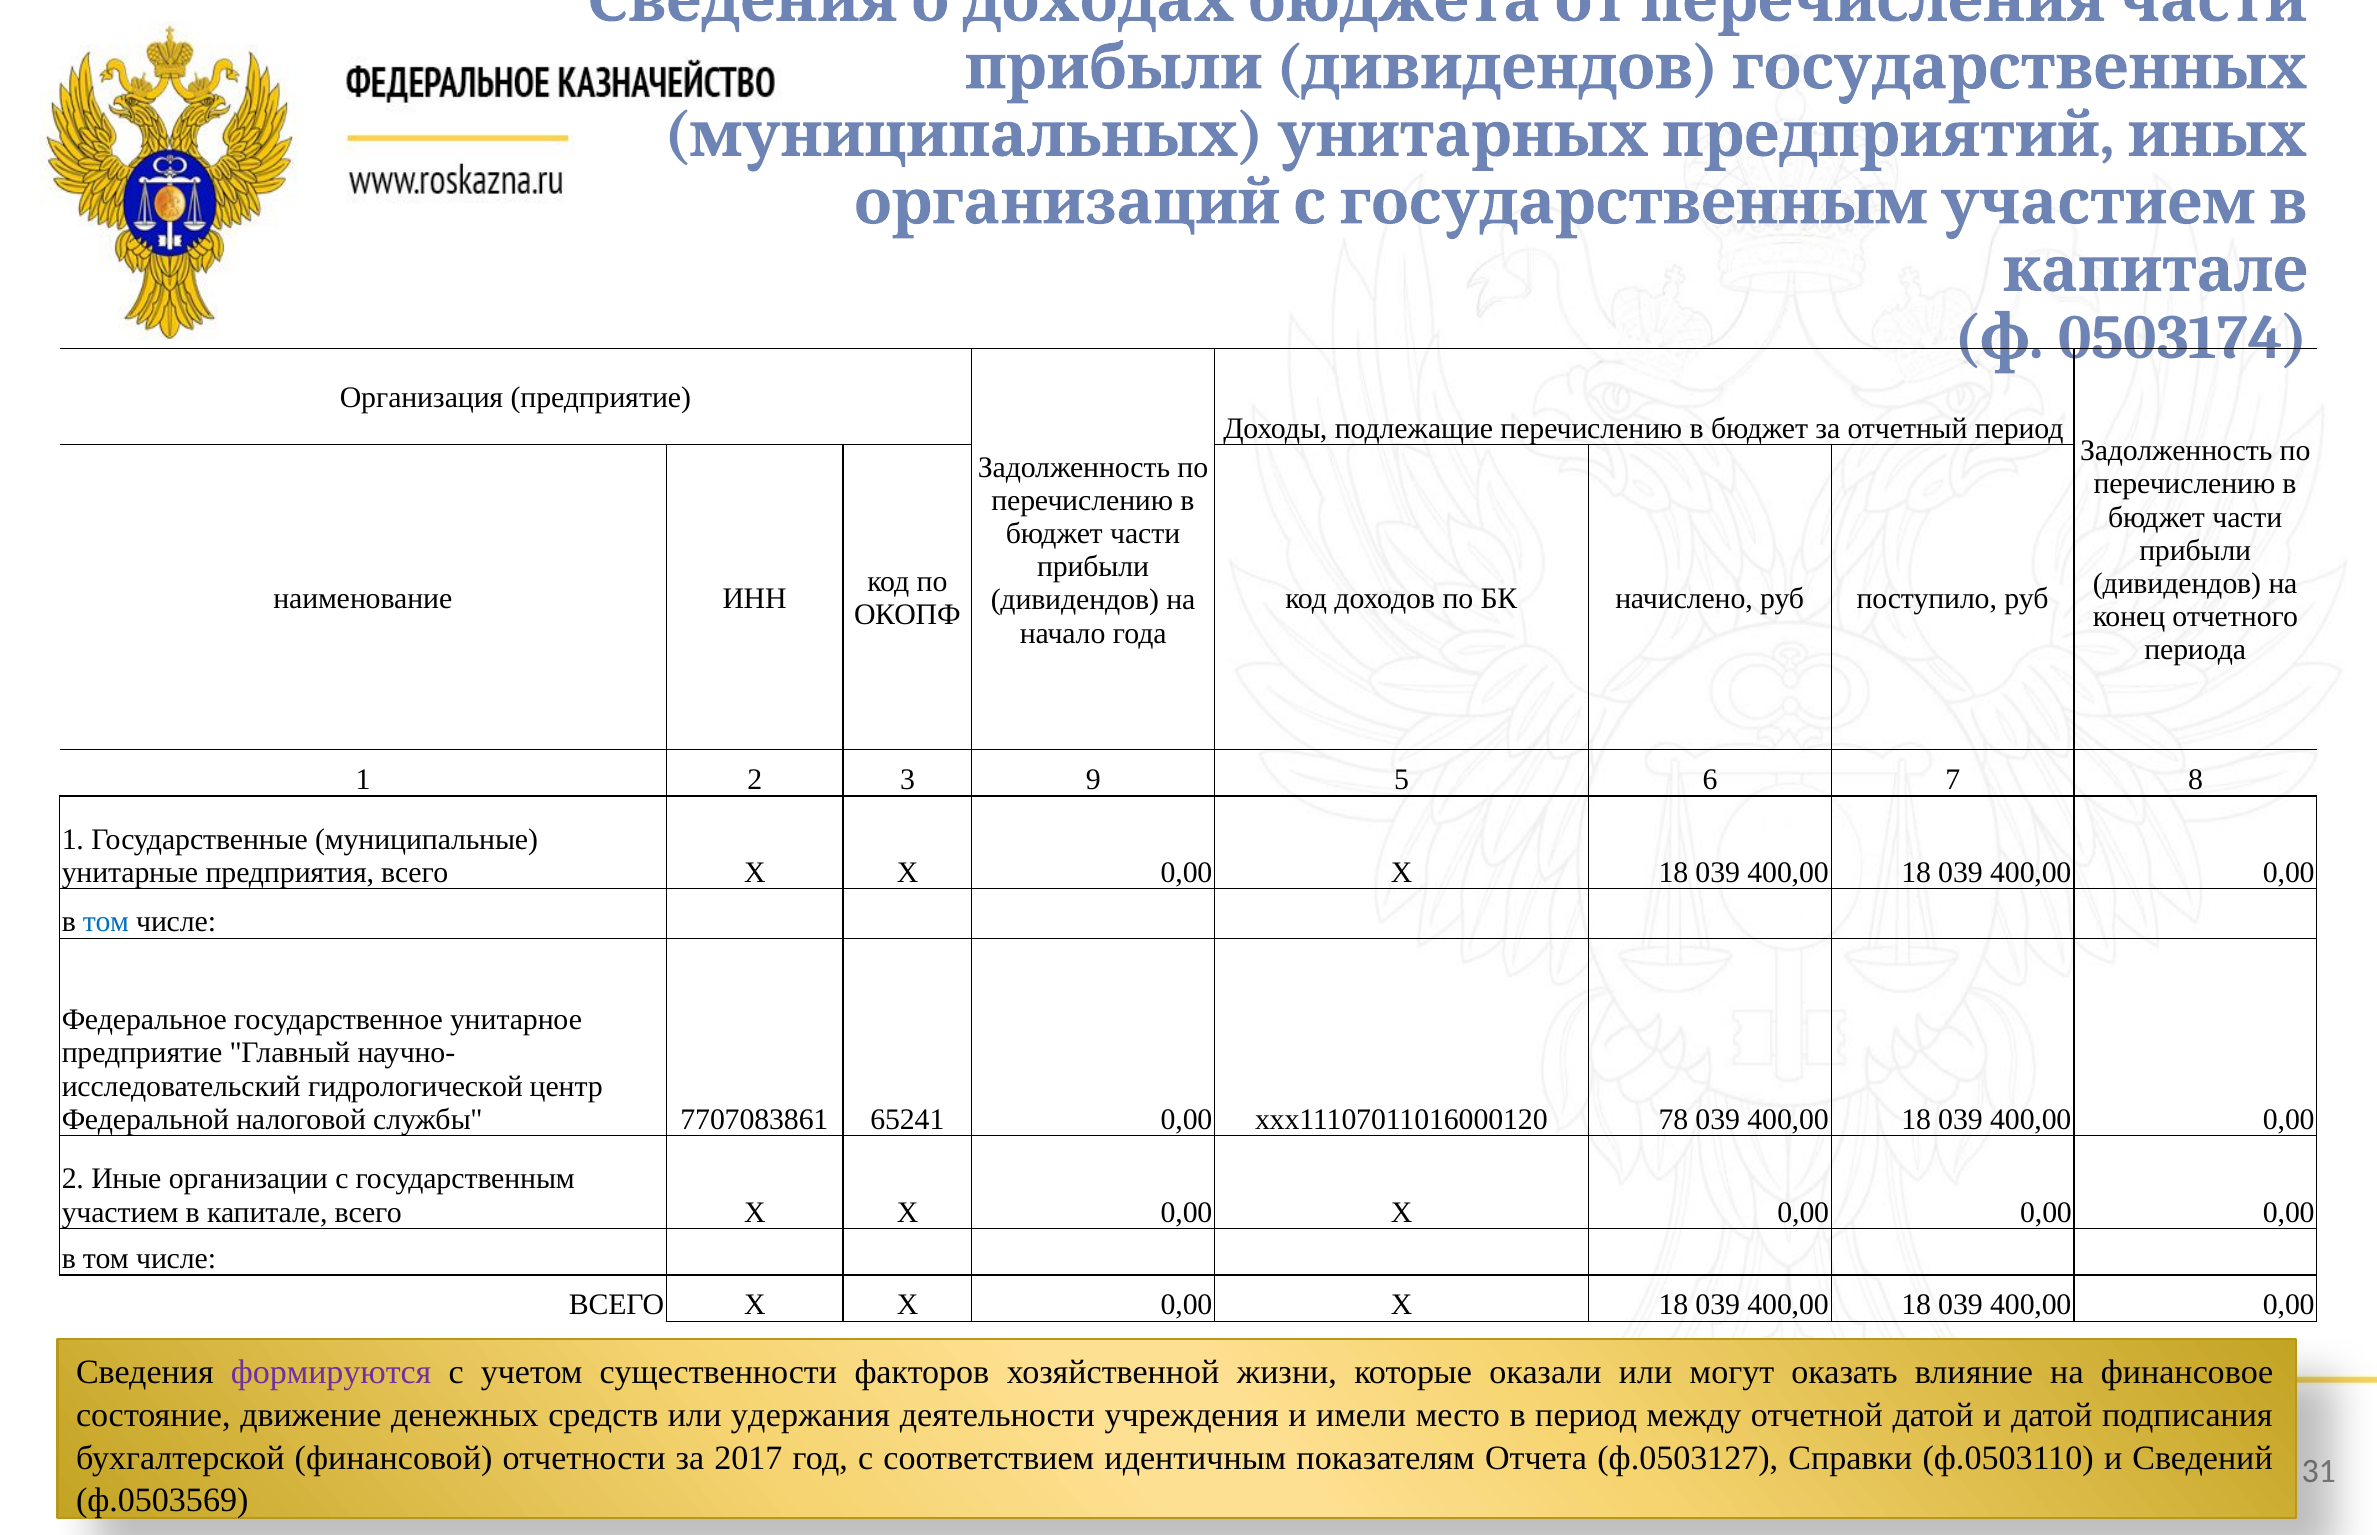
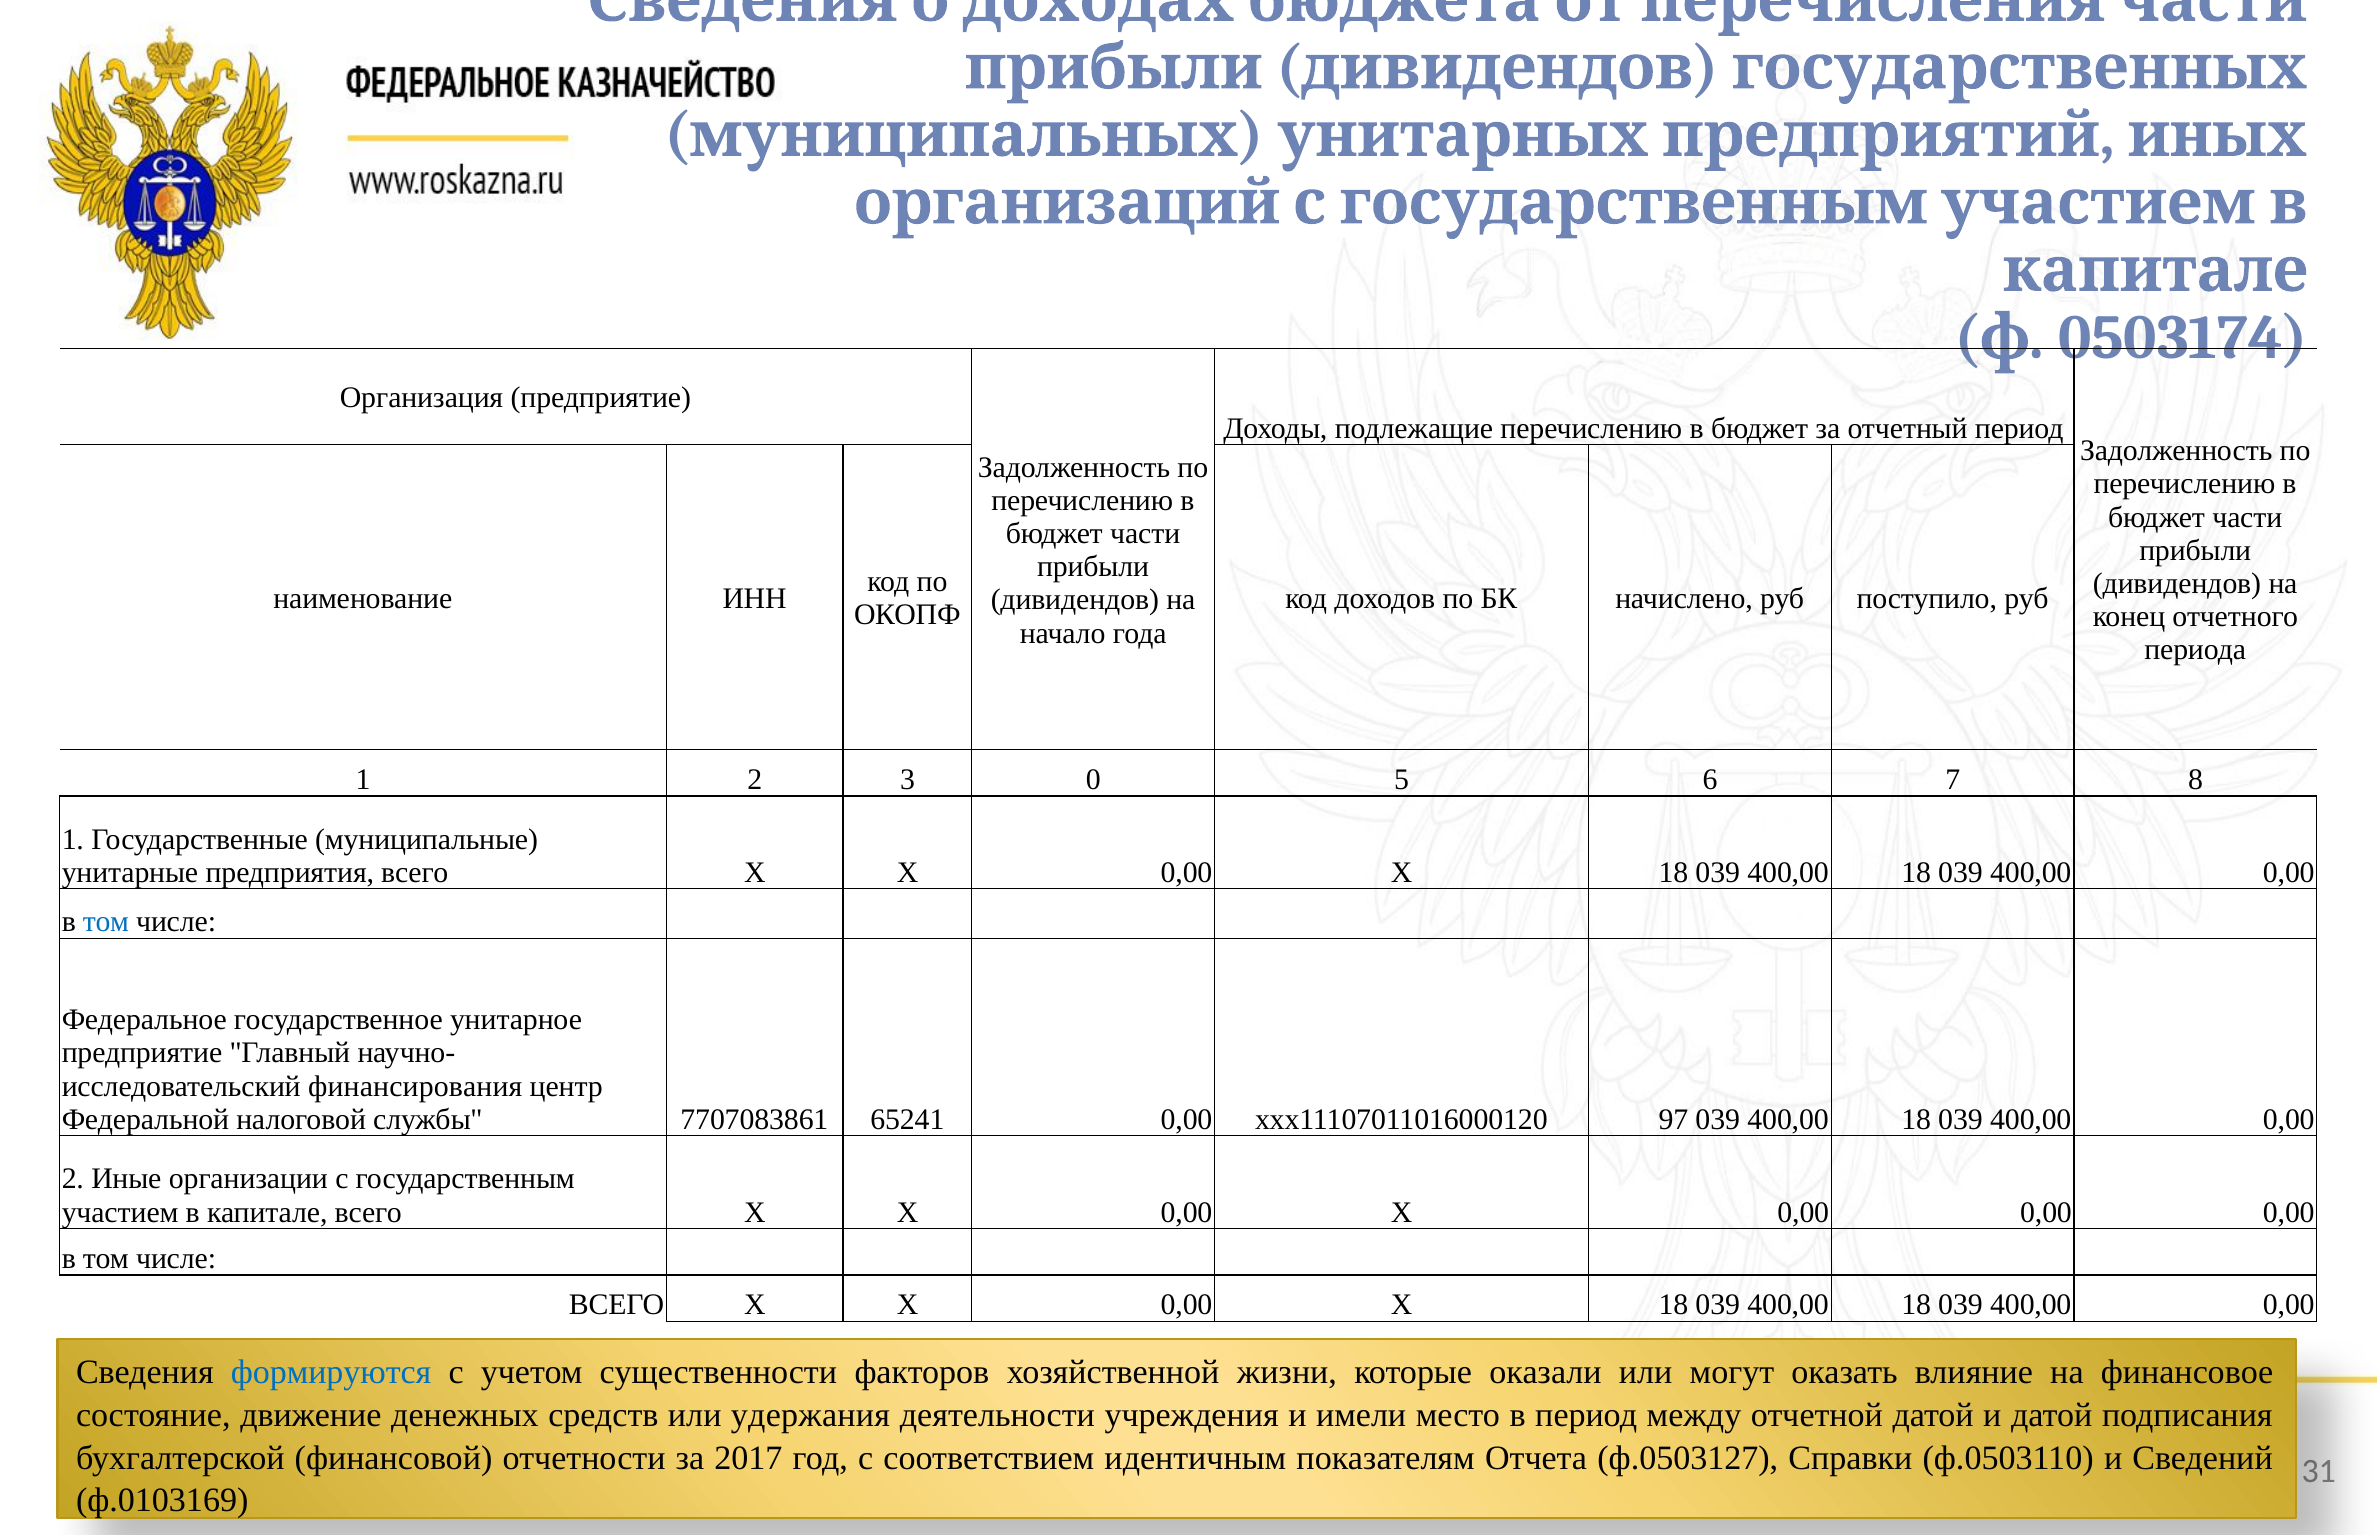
9: 9 -> 0 (1093, 779)
гидрологической: гидрологической -> финансирования (415, 1086)
78: 78 -> 97 (1674, 1119)
формируются colour: purple -> blue (331, 1372)
ф.0503569: ф.0503569 -> ф.0103169 (162, 1500)
